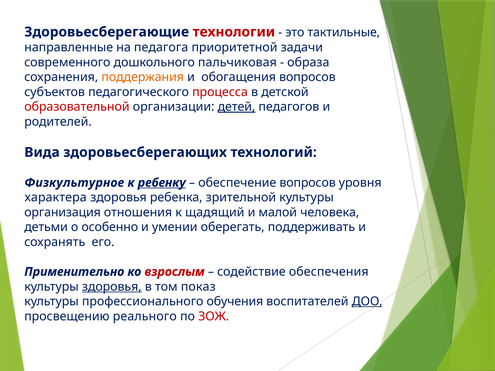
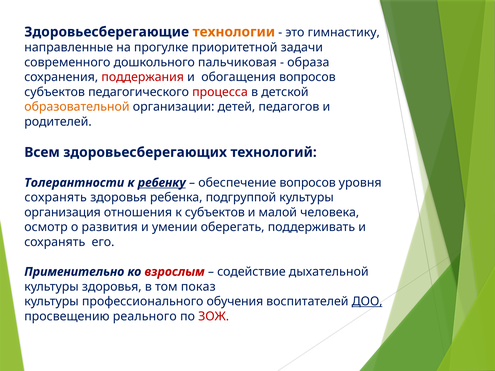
технологии colour: red -> orange (234, 32)
тактильные: тактильные -> гимнастику (344, 32)
педагога: педагога -> прогулке (161, 48)
поддержания colour: orange -> red (143, 77)
образовательной colour: red -> orange (77, 107)
детей underline: present -> none (236, 107)
Вида: Вида -> Всем (42, 152)
Физкультурное: Физкультурное -> Толерантности (74, 183)
характера: характера -> сохранять (56, 198)
зрительной: зрительной -> подгруппой (241, 198)
к щадящий: щадящий -> субъектов (215, 213)
детьми: детьми -> осмотр (46, 227)
особенно: особенно -> развития (110, 227)
обеспечения: обеспечения -> дыхательной (329, 272)
здоровья underline: present -> none (112, 287)
